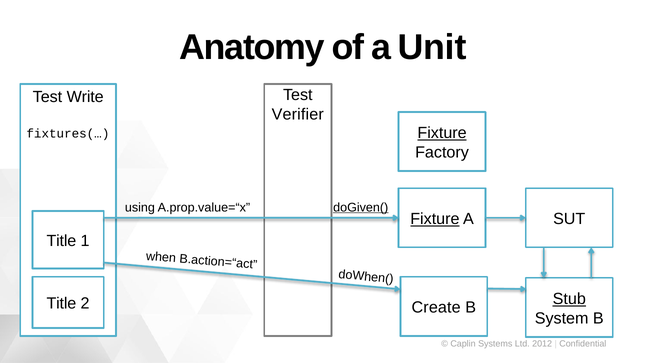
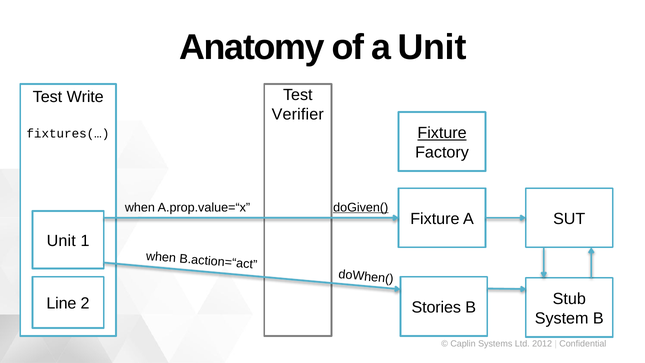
using: using -> when (140, 207)
Fixture underline: present -> none (435, 219)
Title: Title -> Unit (61, 241)
Stub underline: present -> none (569, 299)
Title: Title -> Line (61, 303)
Create: Create -> Stories (436, 307)
